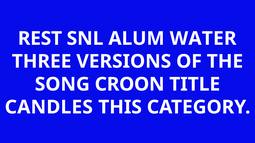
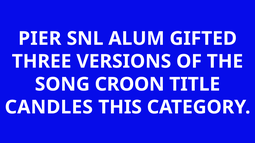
REST: REST -> PIER (40, 39)
WATER: WATER -> GIFTED (203, 39)
